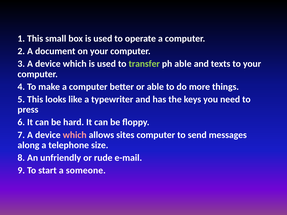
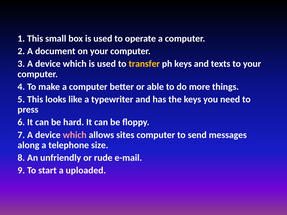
transfer colour: light green -> yellow (144, 64)
ph able: able -> keys (183, 64)
someone: someone -> uploaded (86, 171)
